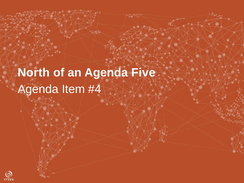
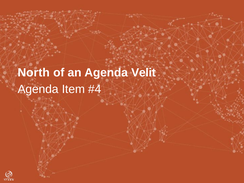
Five: Five -> Velit (144, 73)
